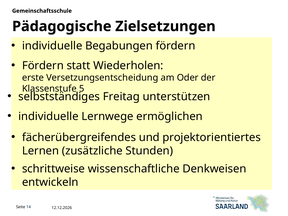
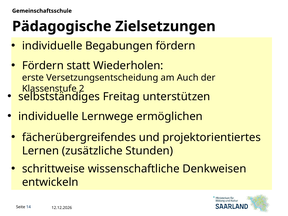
Oder: Oder -> Auch (188, 78)
5: 5 -> 2 (82, 89)
